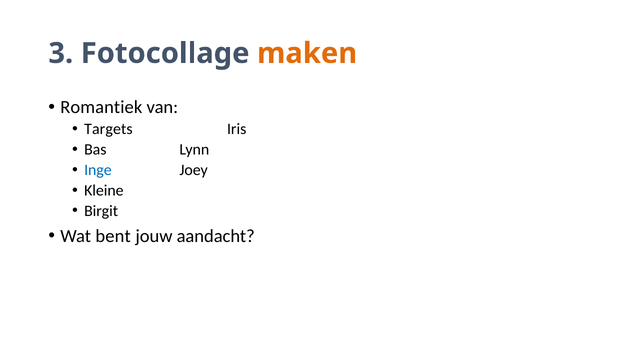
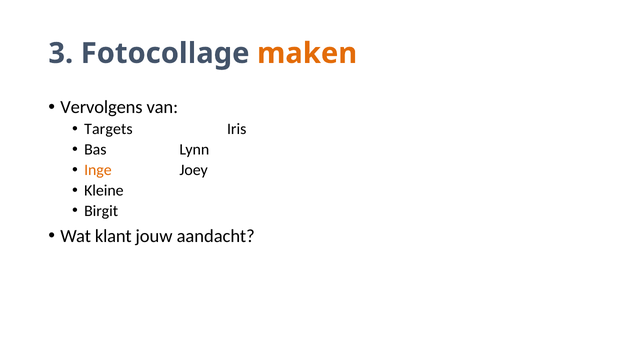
Romantiek: Romantiek -> Vervolgens (101, 107)
Inge colour: blue -> orange (98, 170)
bent: bent -> klant (113, 236)
